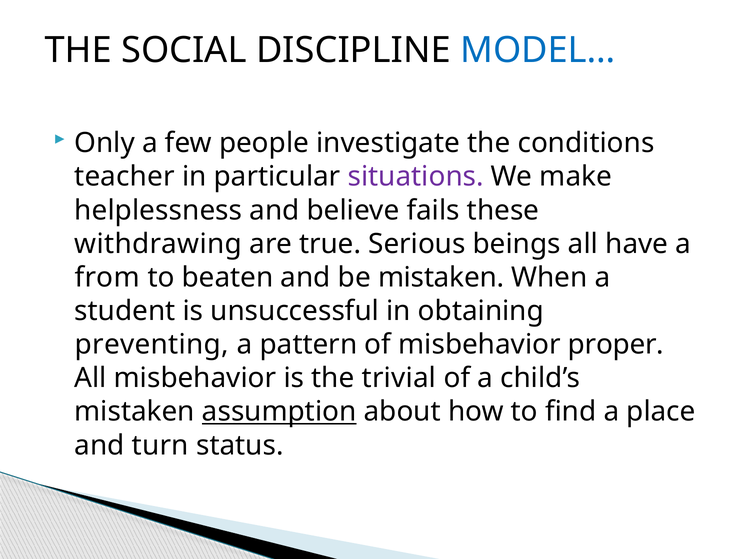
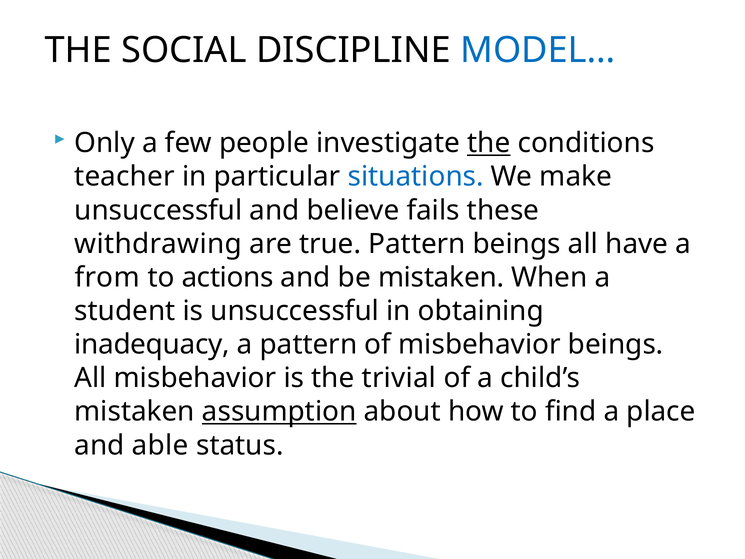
the underline: none -> present (489, 143)
situations colour: purple -> blue (416, 177)
helplessness: helplessness -> unsuccessful (158, 210)
true Serious: Serious -> Pattern (417, 244)
beaten: beaten -> actions (228, 277)
preventing: preventing -> inadequacy (152, 344)
misbehavior proper: proper -> beings (616, 344)
turn: turn -> able (160, 445)
